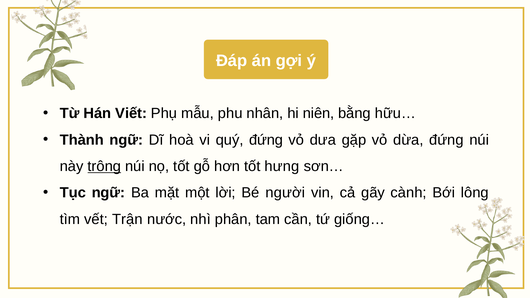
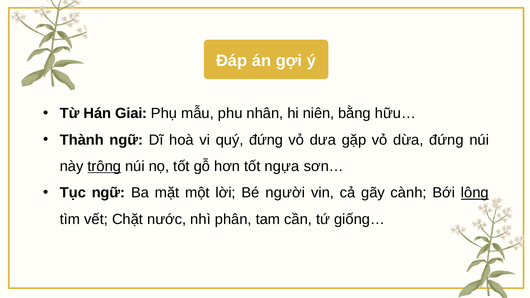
Viết: Viết -> Giai (131, 113)
hưng: hưng -> ngựa (282, 166)
lông underline: none -> present (475, 193)
Trận: Trận -> Chặt (128, 219)
